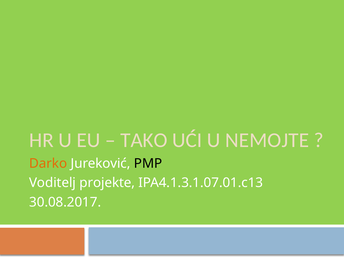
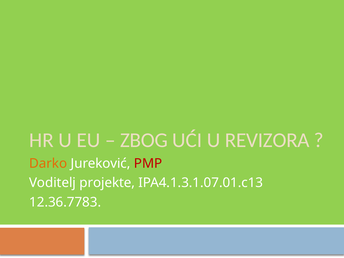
TAKO: TAKO -> ZBOG (144, 140)
NEMOJTE: NEMOJTE -> REVIZORA (267, 140)
PMP colour: black -> red (148, 163)
30.08.2017: 30.08.2017 -> 12.36.7783 (65, 202)
